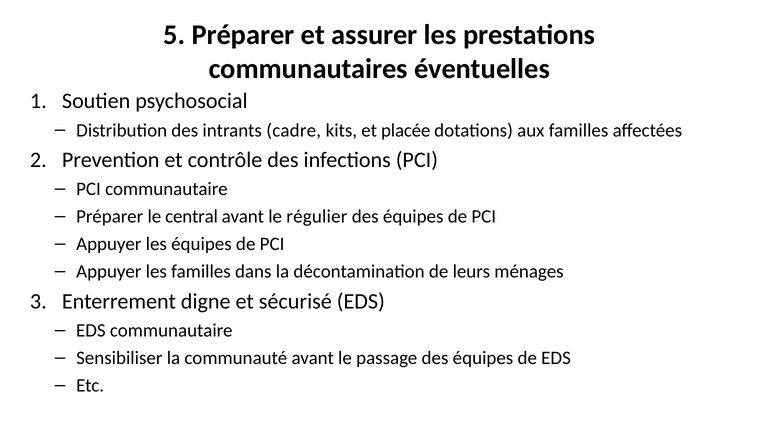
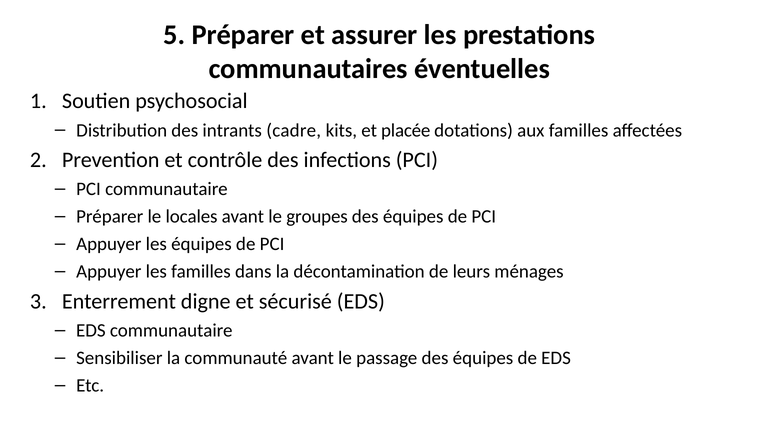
central: central -> locales (192, 217)
régulier: régulier -> groupes (317, 217)
